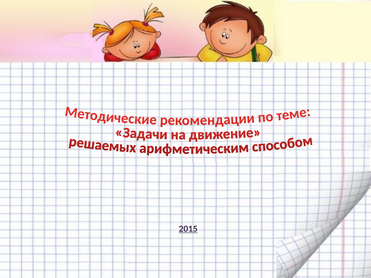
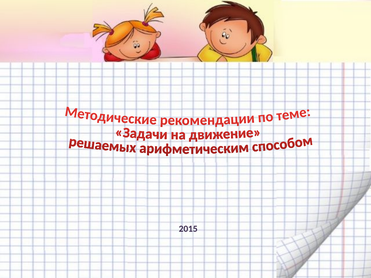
2015 underline: present -> none (188, 229)
